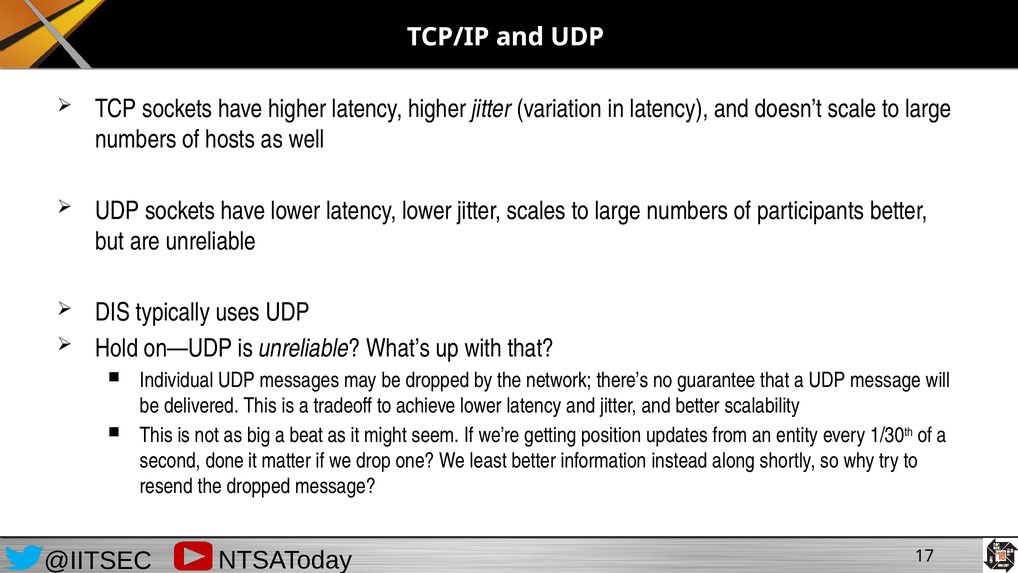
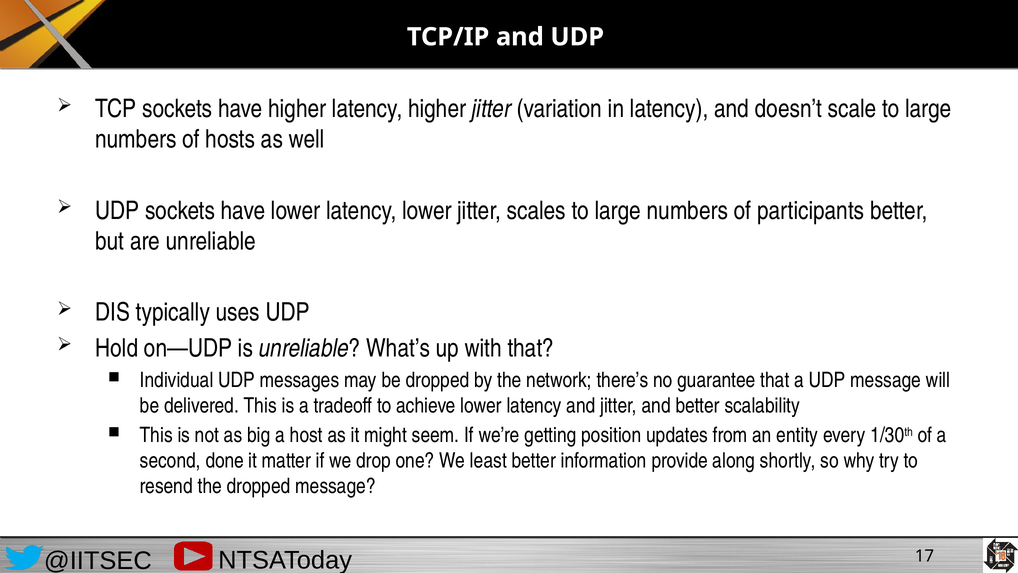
beat: beat -> host (306, 435)
instead: instead -> provide (680, 461)
